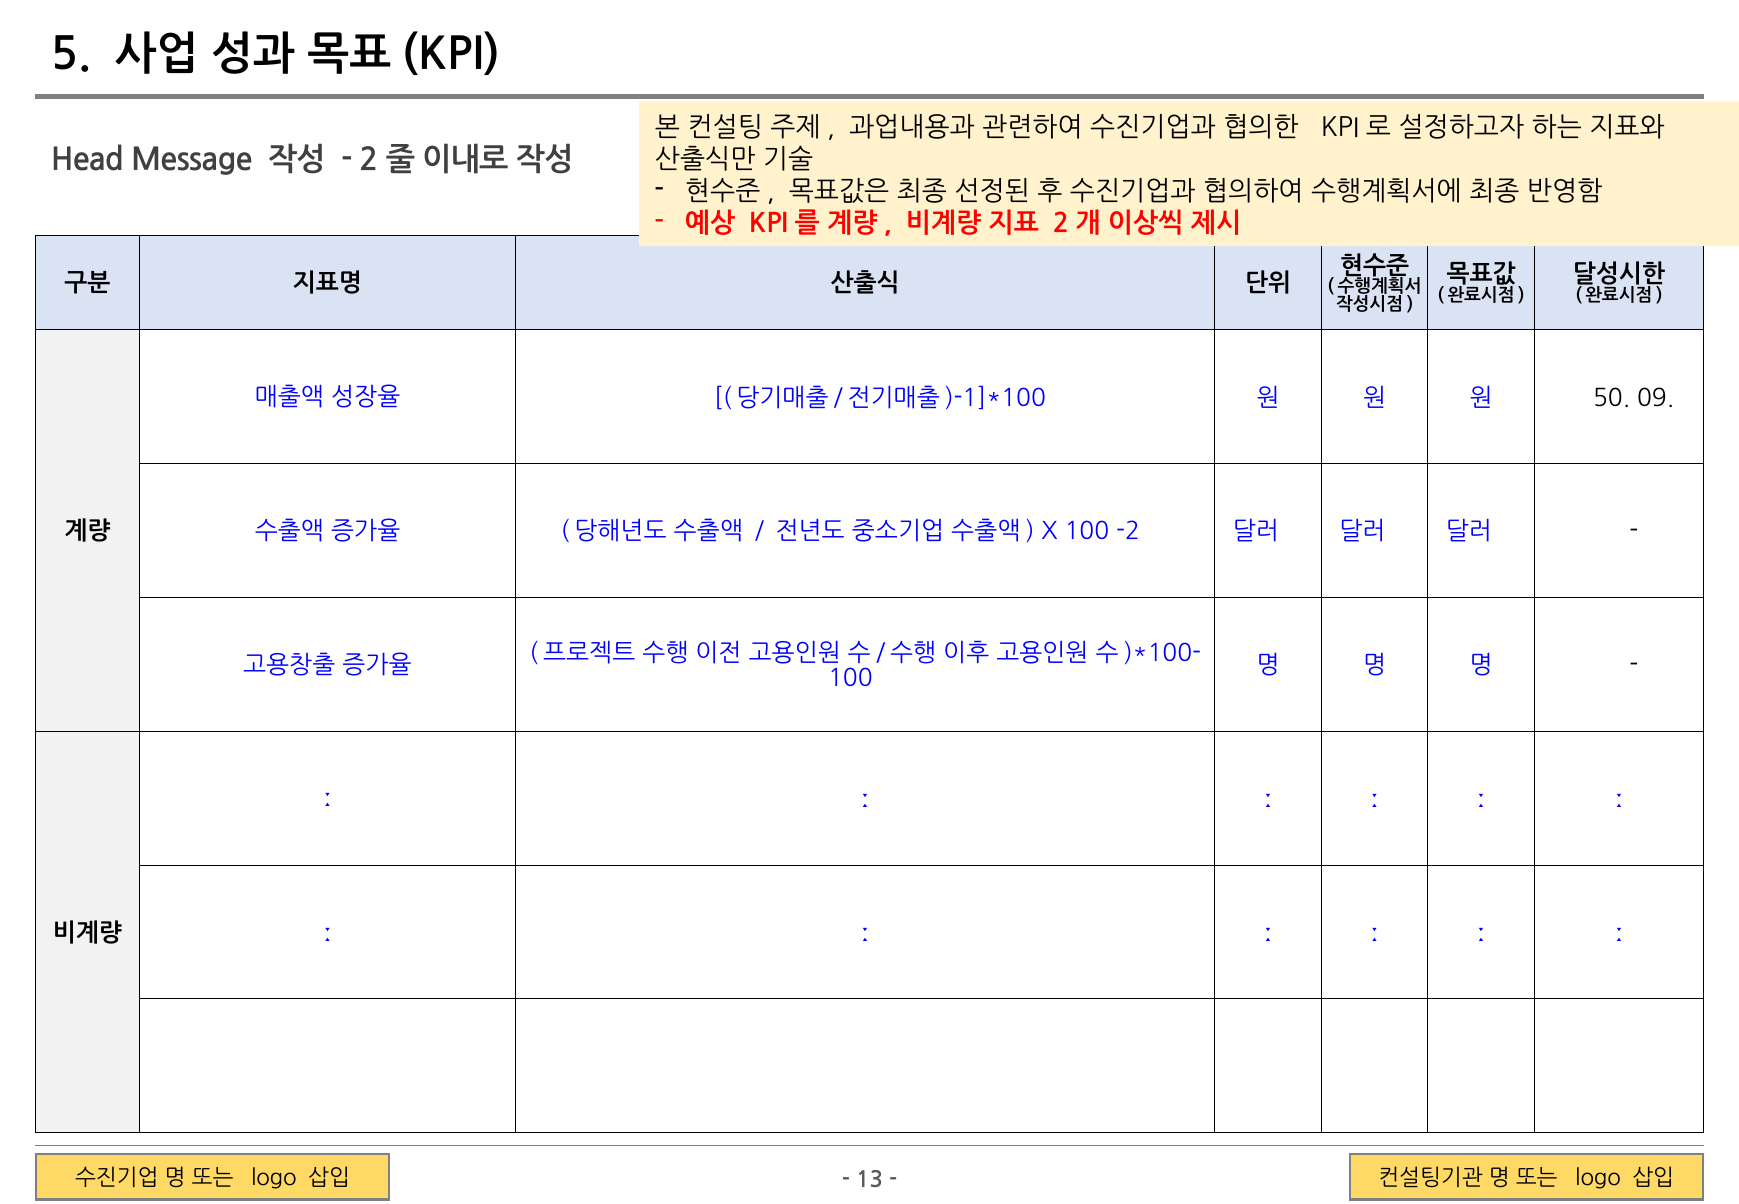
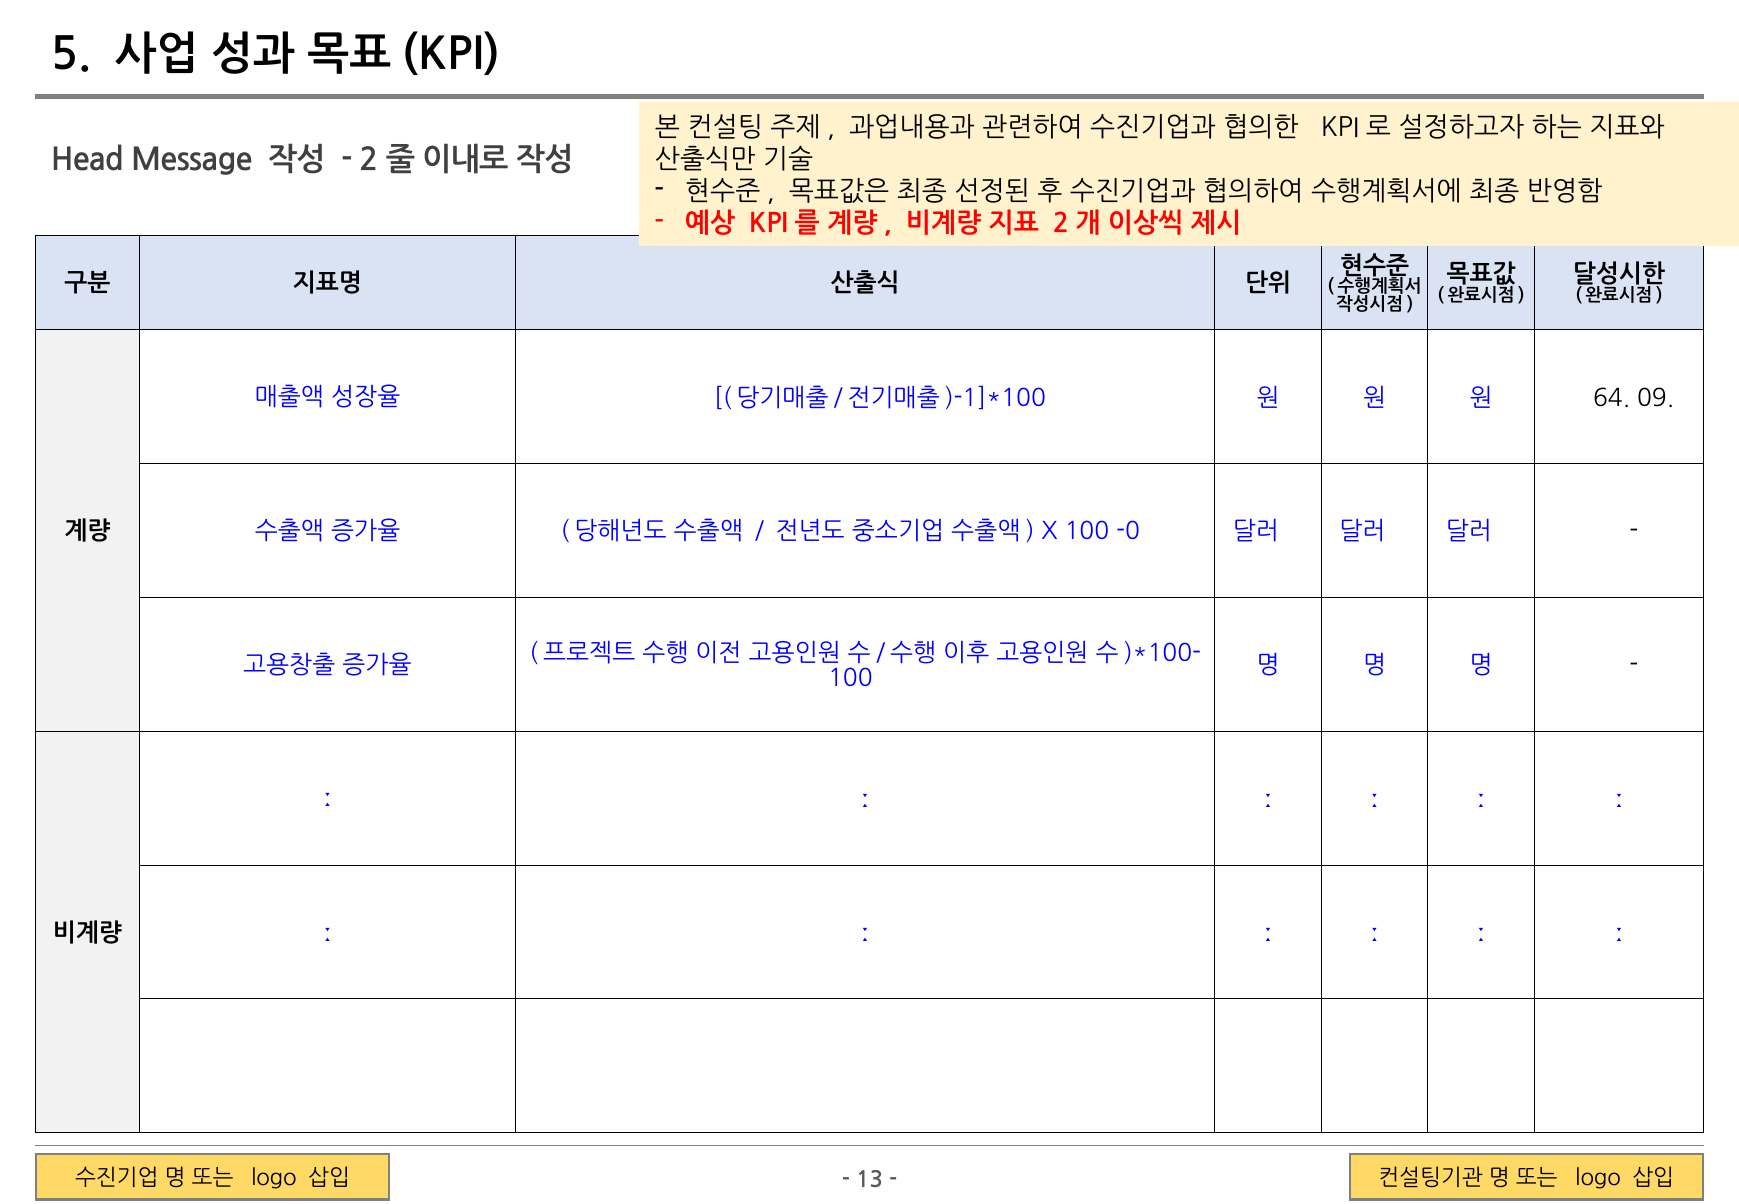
50: 50 -> 64 (1612, 398)
-2: -2 -> -0 (1128, 532)
